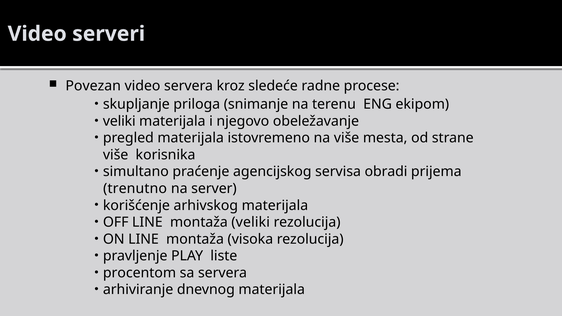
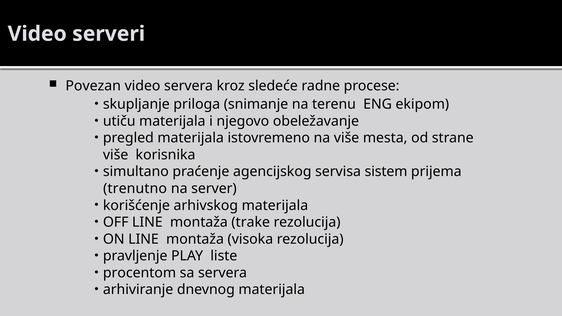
veliki: veliki -> utiču (119, 121)
obradi: obradi -> sistem (386, 172)
montaža veliki: veliki -> trake (251, 222)
